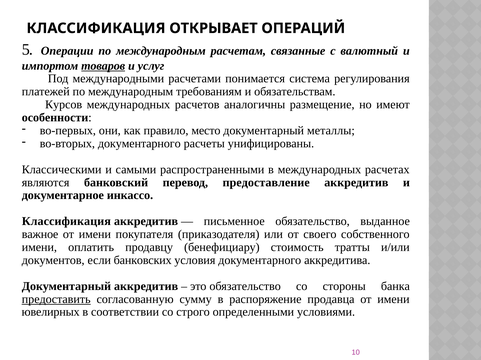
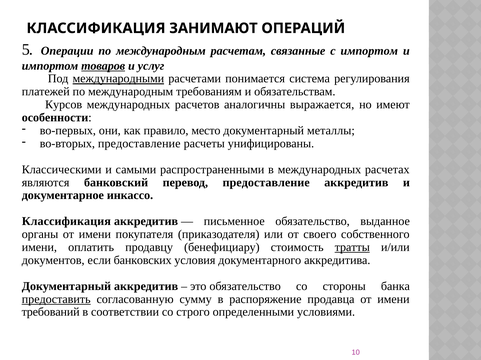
ОТКРЫВАЕТ: ОТКРЫВАЕТ -> ЗАНИМАЮТ (214, 28)
с валютный: валютный -> импортом (369, 51)
международными underline: none -> present (118, 79)
размещение: размещение -> выражается (322, 105)
во-вторых документарного: документарного -> предоставление (139, 144)
важное: важное -> органы (40, 235)
тратты underline: none -> present (352, 248)
ювелирных: ювелирных -> требований (51, 313)
